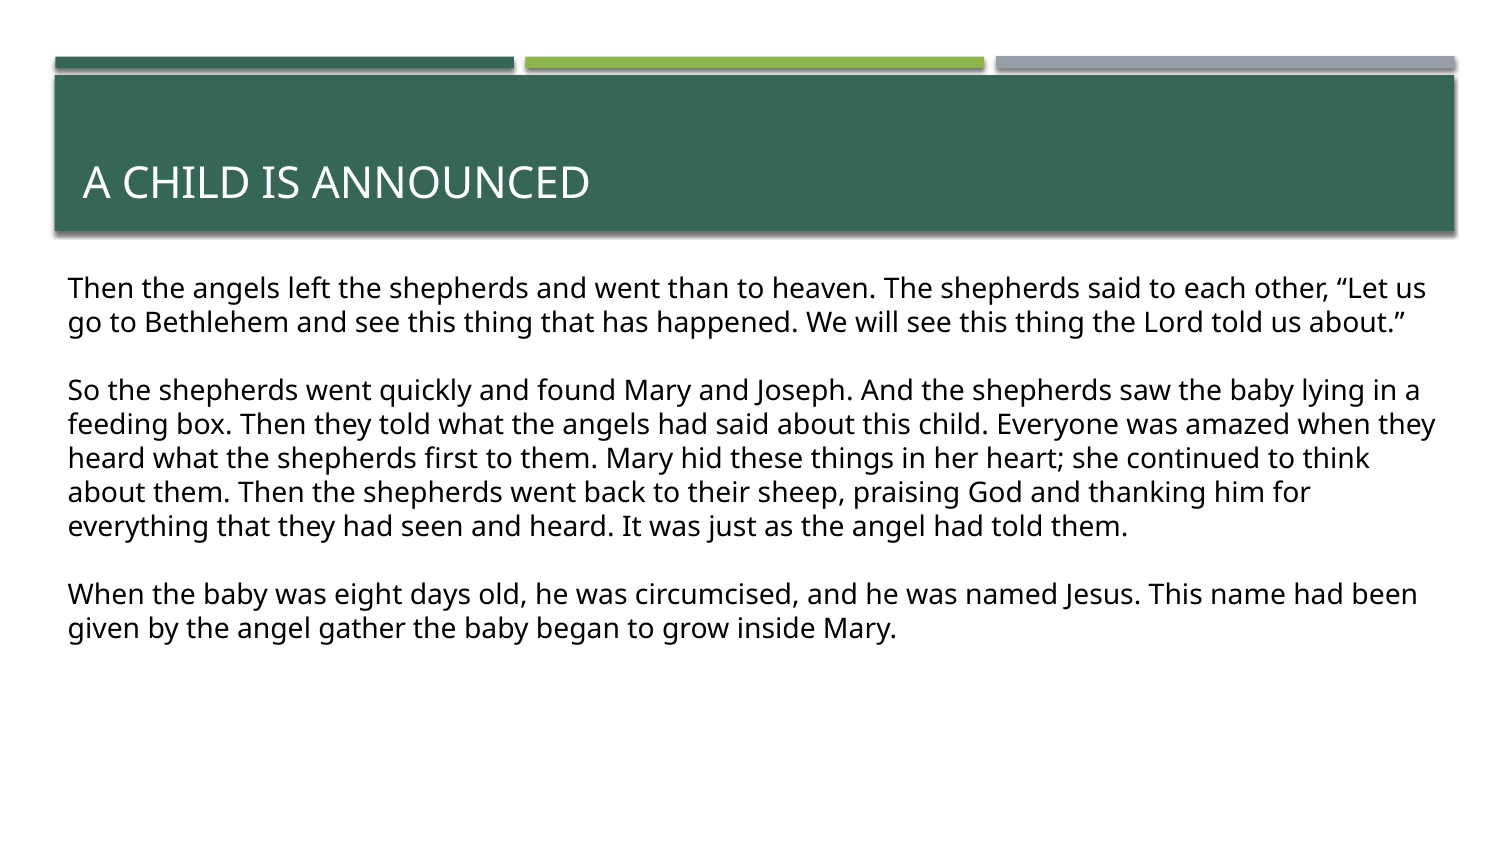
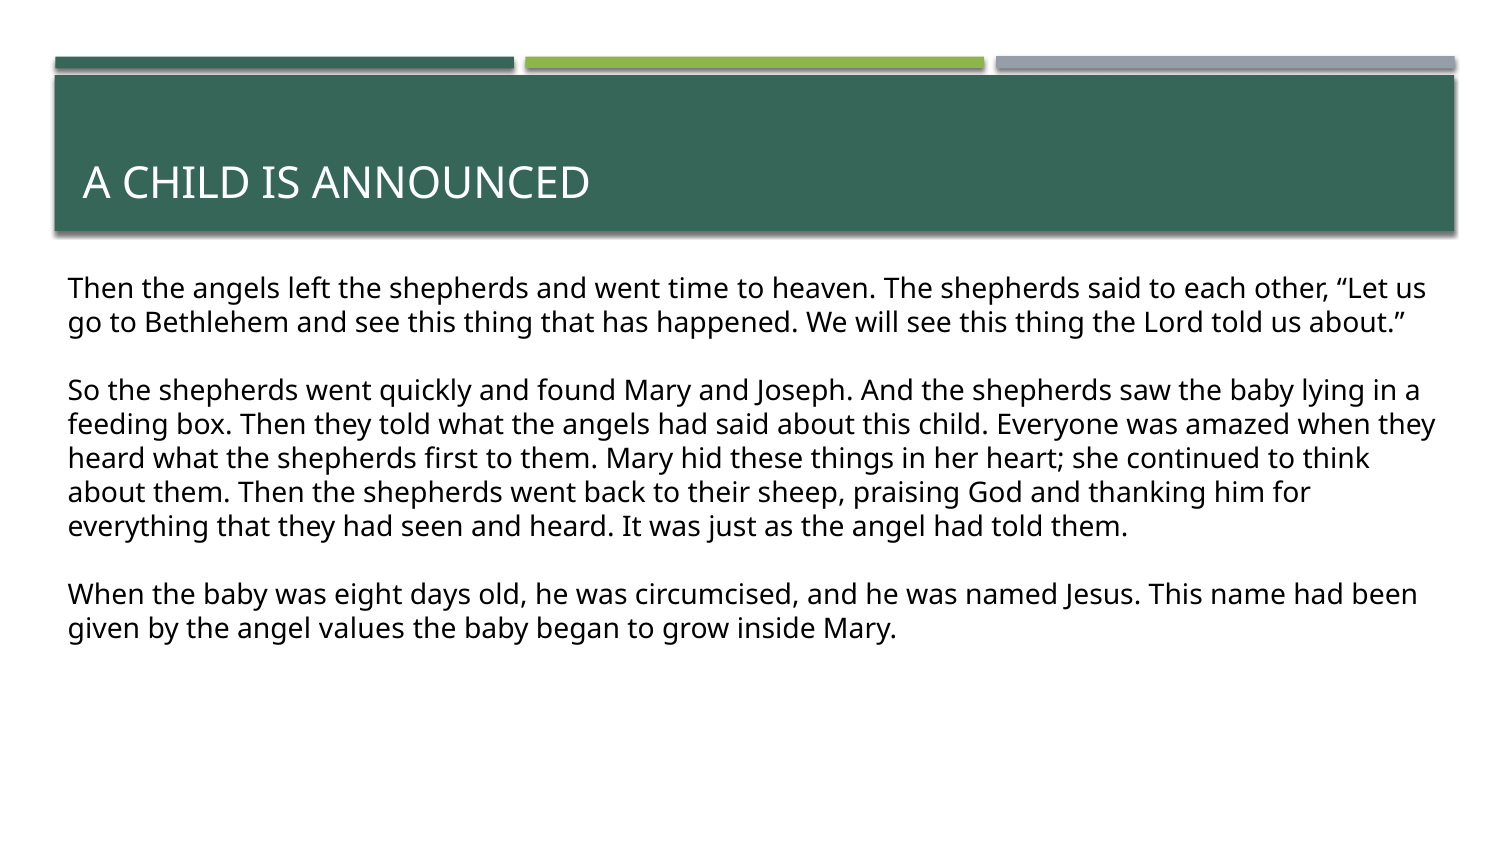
than: than -> time (699, 289)
gather: gather -> values (362, 629)
